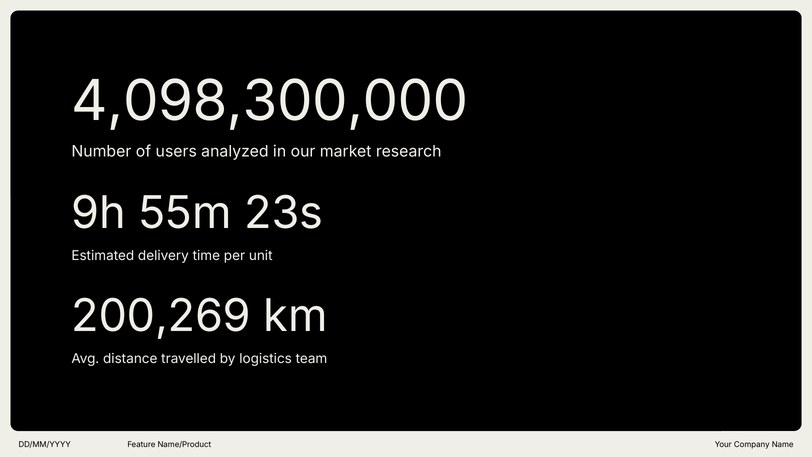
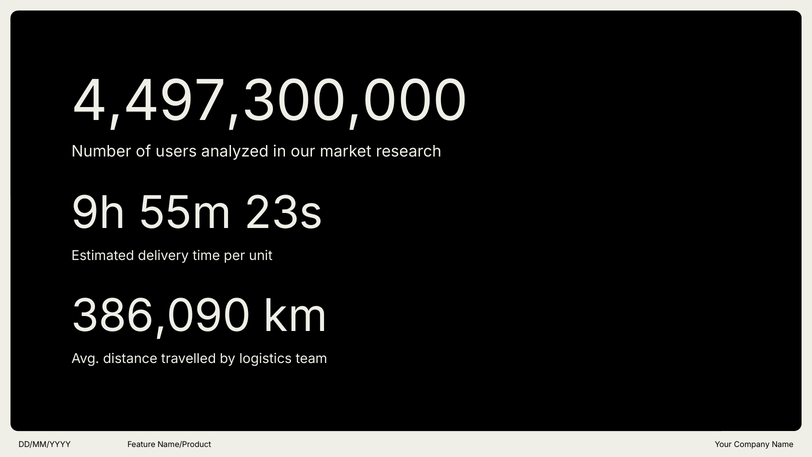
4,098,300,000: 4,098,300,000 -> 4,497,300,000 (270, 101)
200,269: 200,269 -> 386,090 (161, 316)
